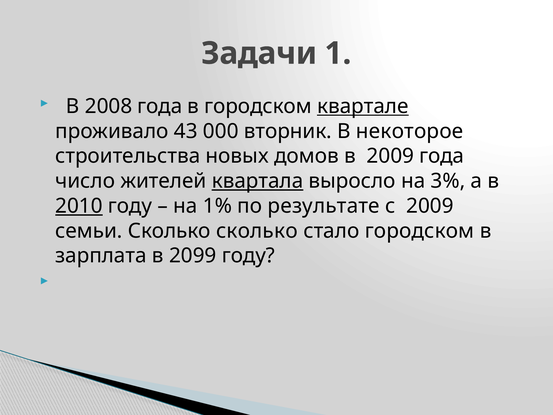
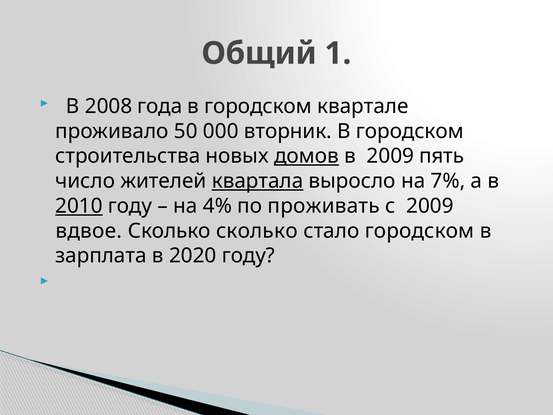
Задачи: Задачи -> Общий (259, 53)
квартале underline: present -> none (363, 106)
43: 43 -> 50 (186, 131)
некоторое: некоторое -> городском (410, 131)
домов underline: none -> present (306, 156)
2009 года: года -> пять (442, 156)
3%: 3% -> 7% (448, 181)
1%: 1% -> 4% (217, 206)
результате: результате -> проживать (324, 206)
семьи: семьи -> вдвое (89, 231)
2099: 2099 -> 2020 (193, 256)
